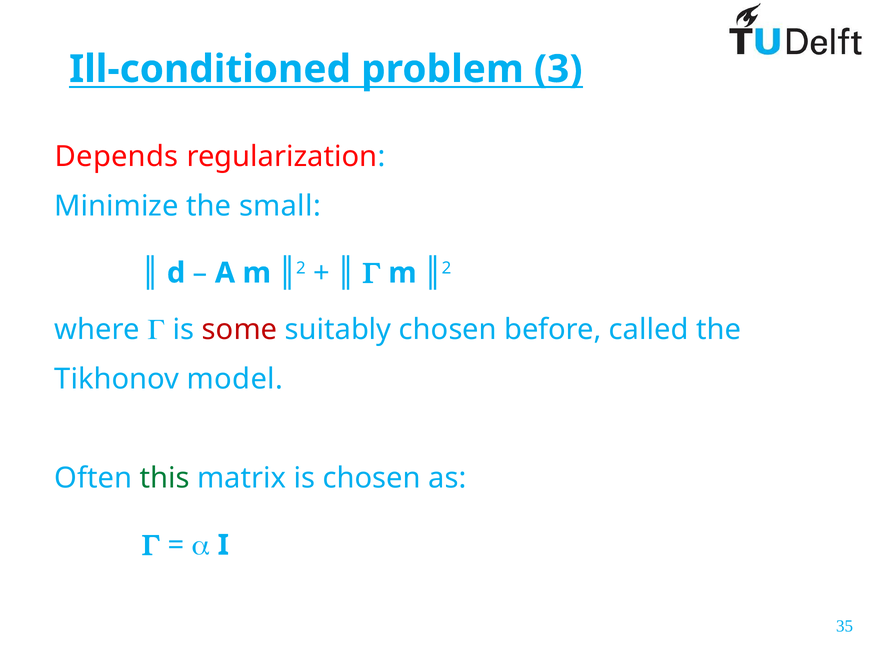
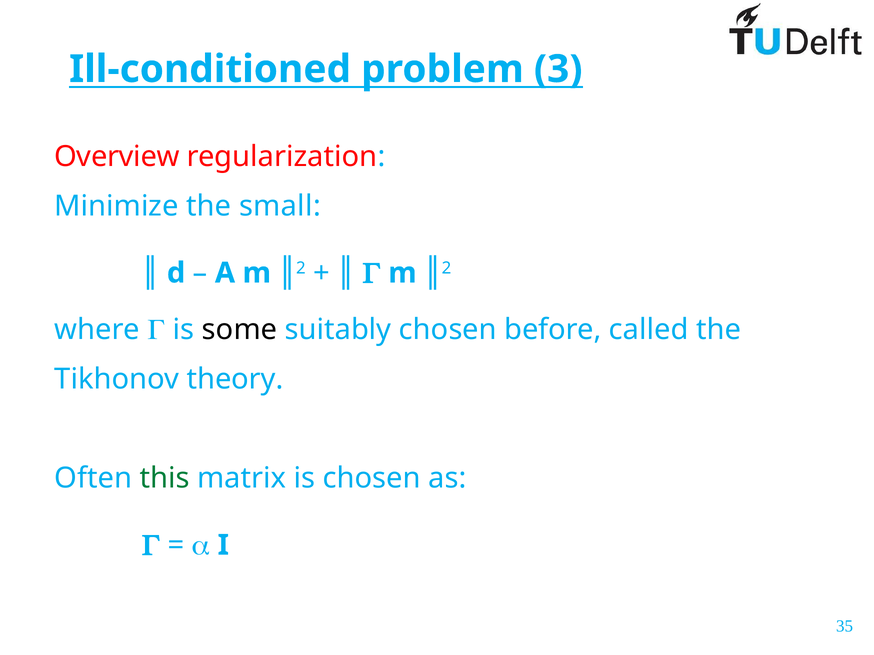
Depends: Depends -> Overview (117, 157)
some colour: red -> black (240, 330)
model: model -> theory (235, 379)
